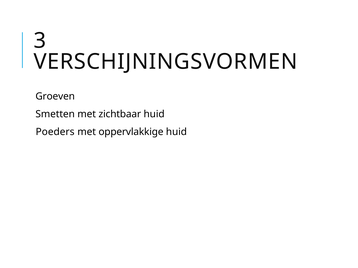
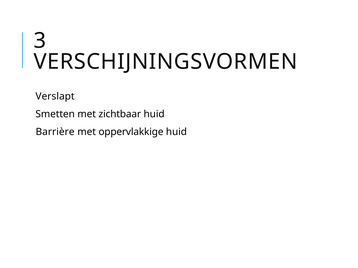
Groeven: Groeven -> Verslapt (55, 97)
Poeders: Poeders -> Barrière (55, 132)
